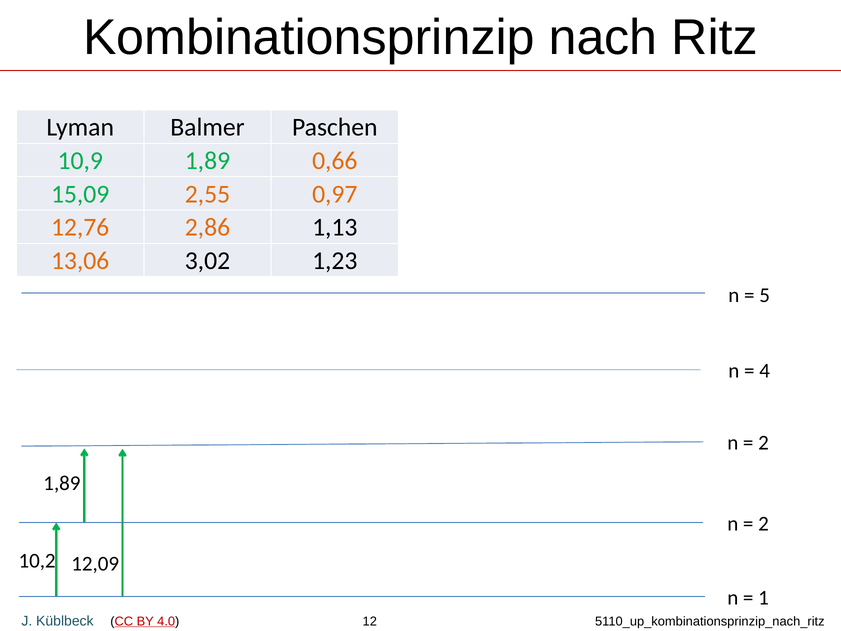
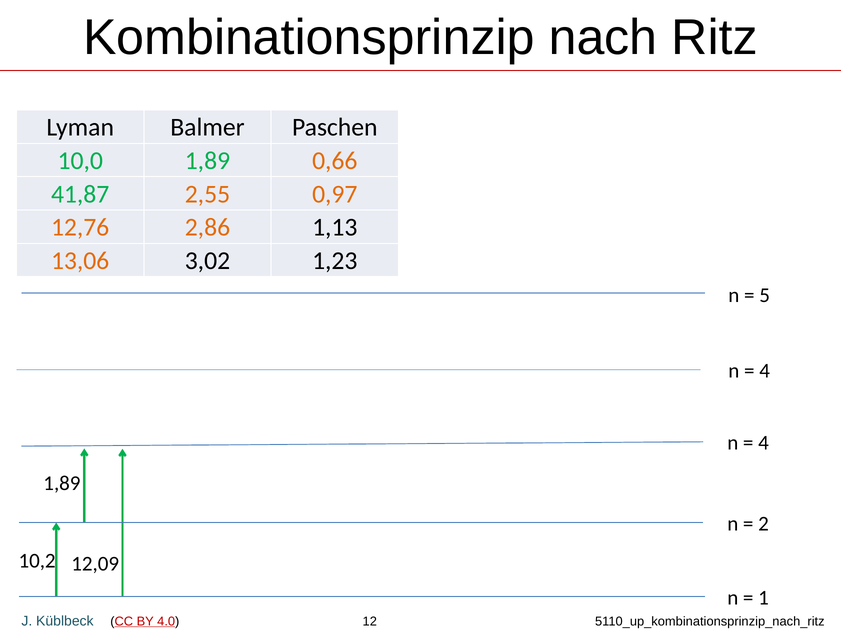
10,9: 10,9 -> 10,0 (80, 161)
15,09: 15,09 -> 41,87 (80, 194)
2: 2 -> 4 (764, 443)
